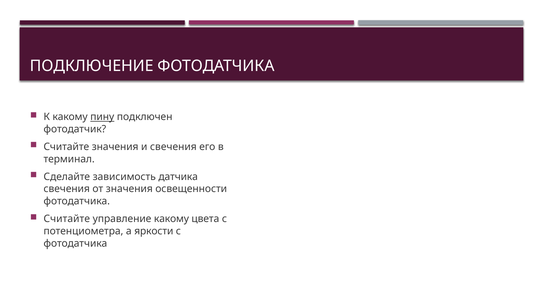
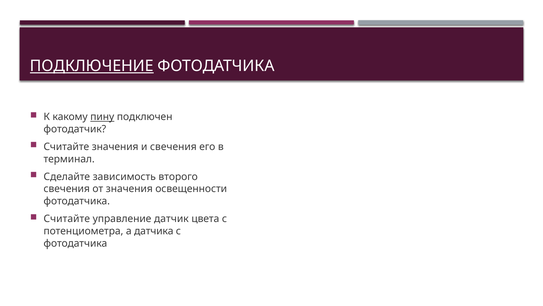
ПОДКЛЮЧЕНИЕ underline: none -> present (92, 66)
датчика: датчика -> второго (178, 176)
управление какому: какому -> датчик (171, 218)
яркости: яркости -> датчика (154, 231)
